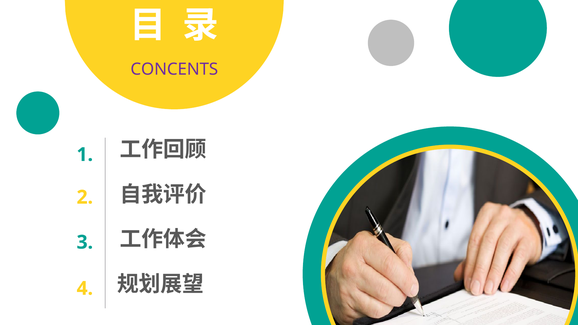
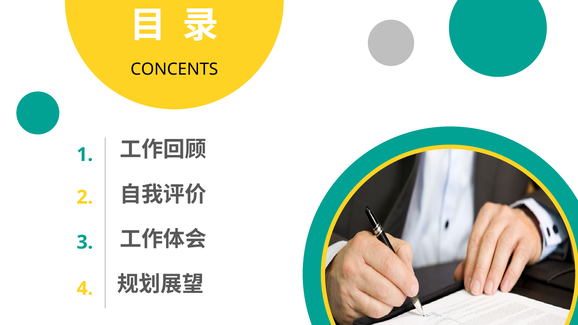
CONCENTS colour: purple -> black (174, 69)
